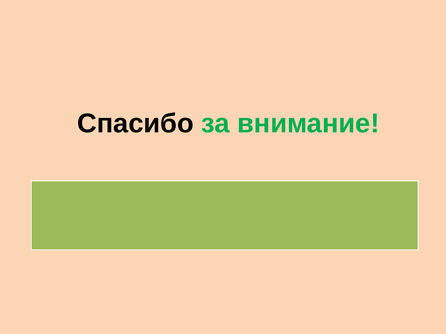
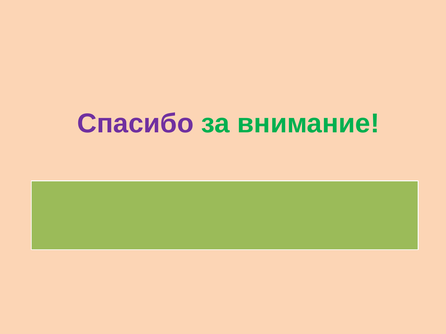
Спасибо colour: black -> purple (135, 124)
